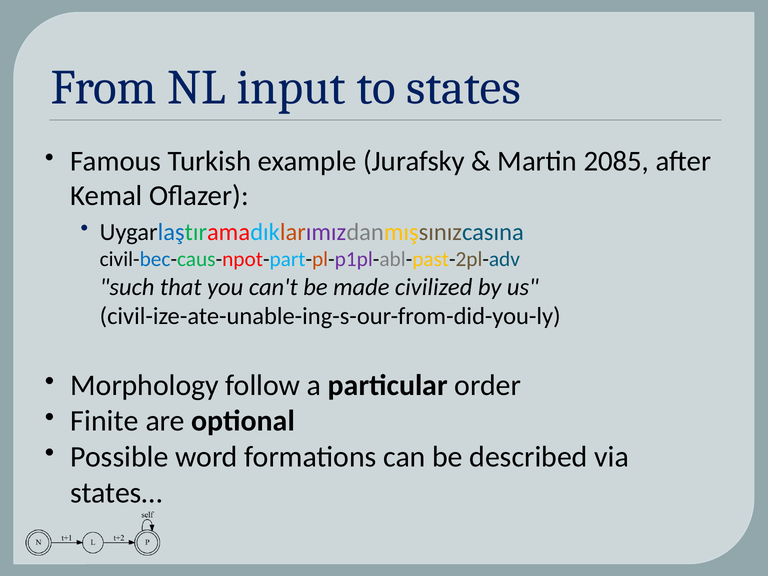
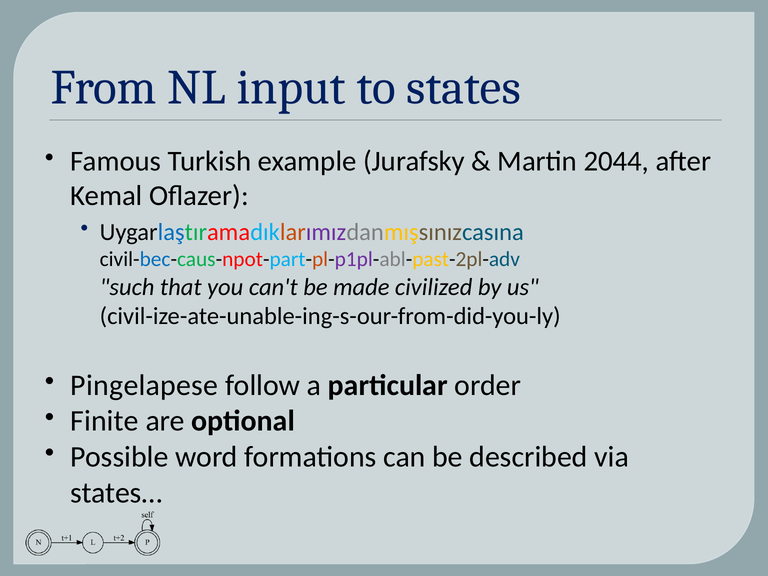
2085: 2085 -> 2044 (616, 161)
Morphology: Morphology -> Pingelapese (144, 385)
